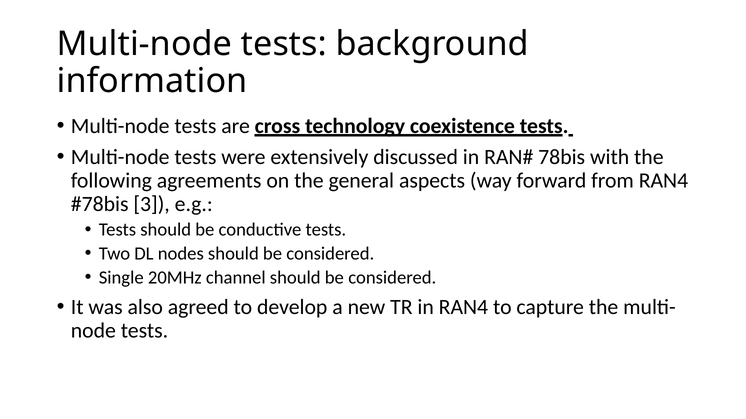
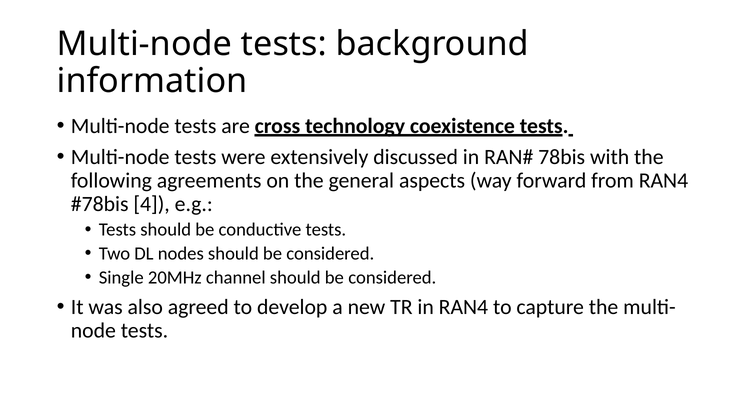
3: 3 -> 4 (152, 204)
